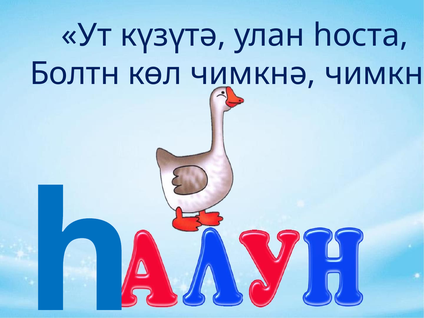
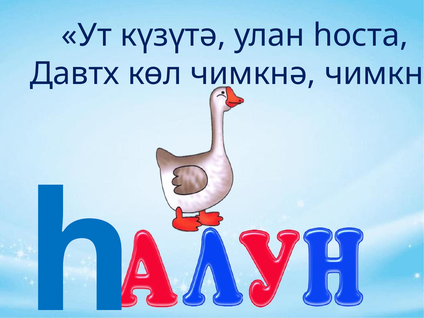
Болтн: Болтн -> Давтх (75, 74)
